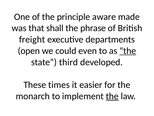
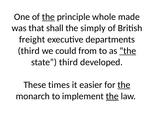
the underline: none -> present (48, 17)
aware: aware -> whole (104, 17)
phrase: phrase -> simply (93, 28)
open: open -> third (29, 51)
even: even -> from (88, 51)
the underline: none -> present (124, 84)
